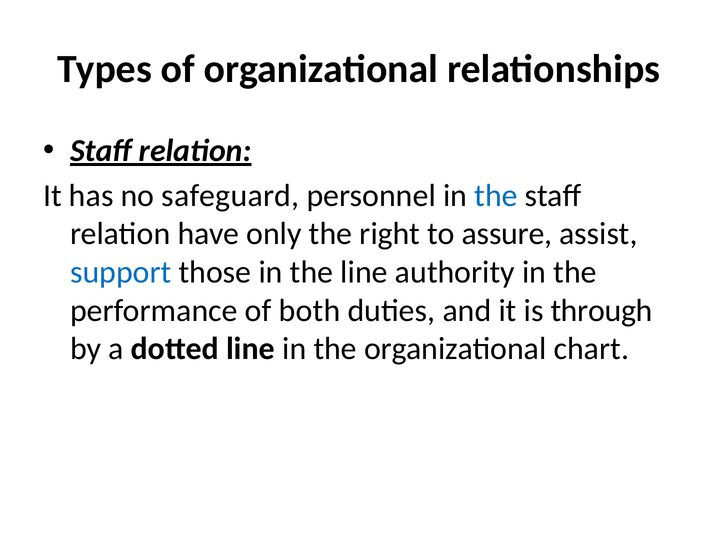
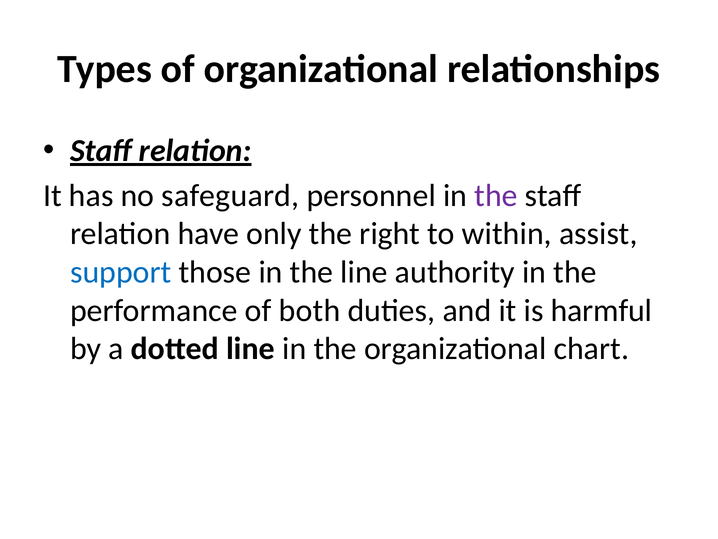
the colour: blue -> purple (496, 195)
assure: assure -> within (507, 234)
through: through -> harmful (601, 310)
